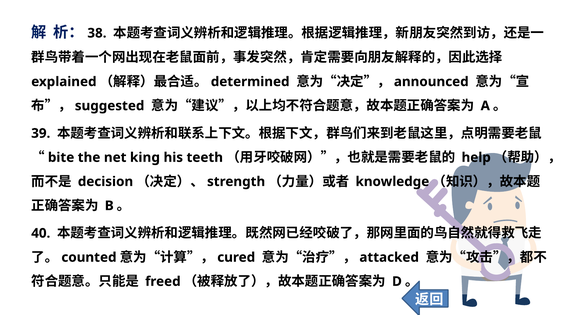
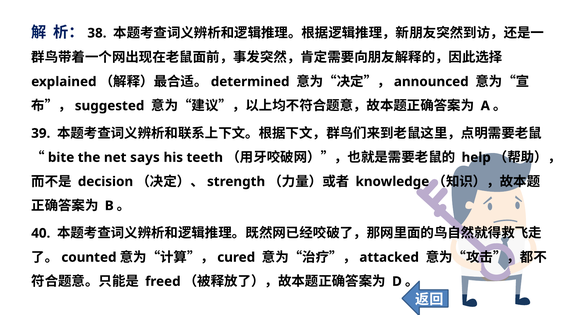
king: king -> says (145, 158)
